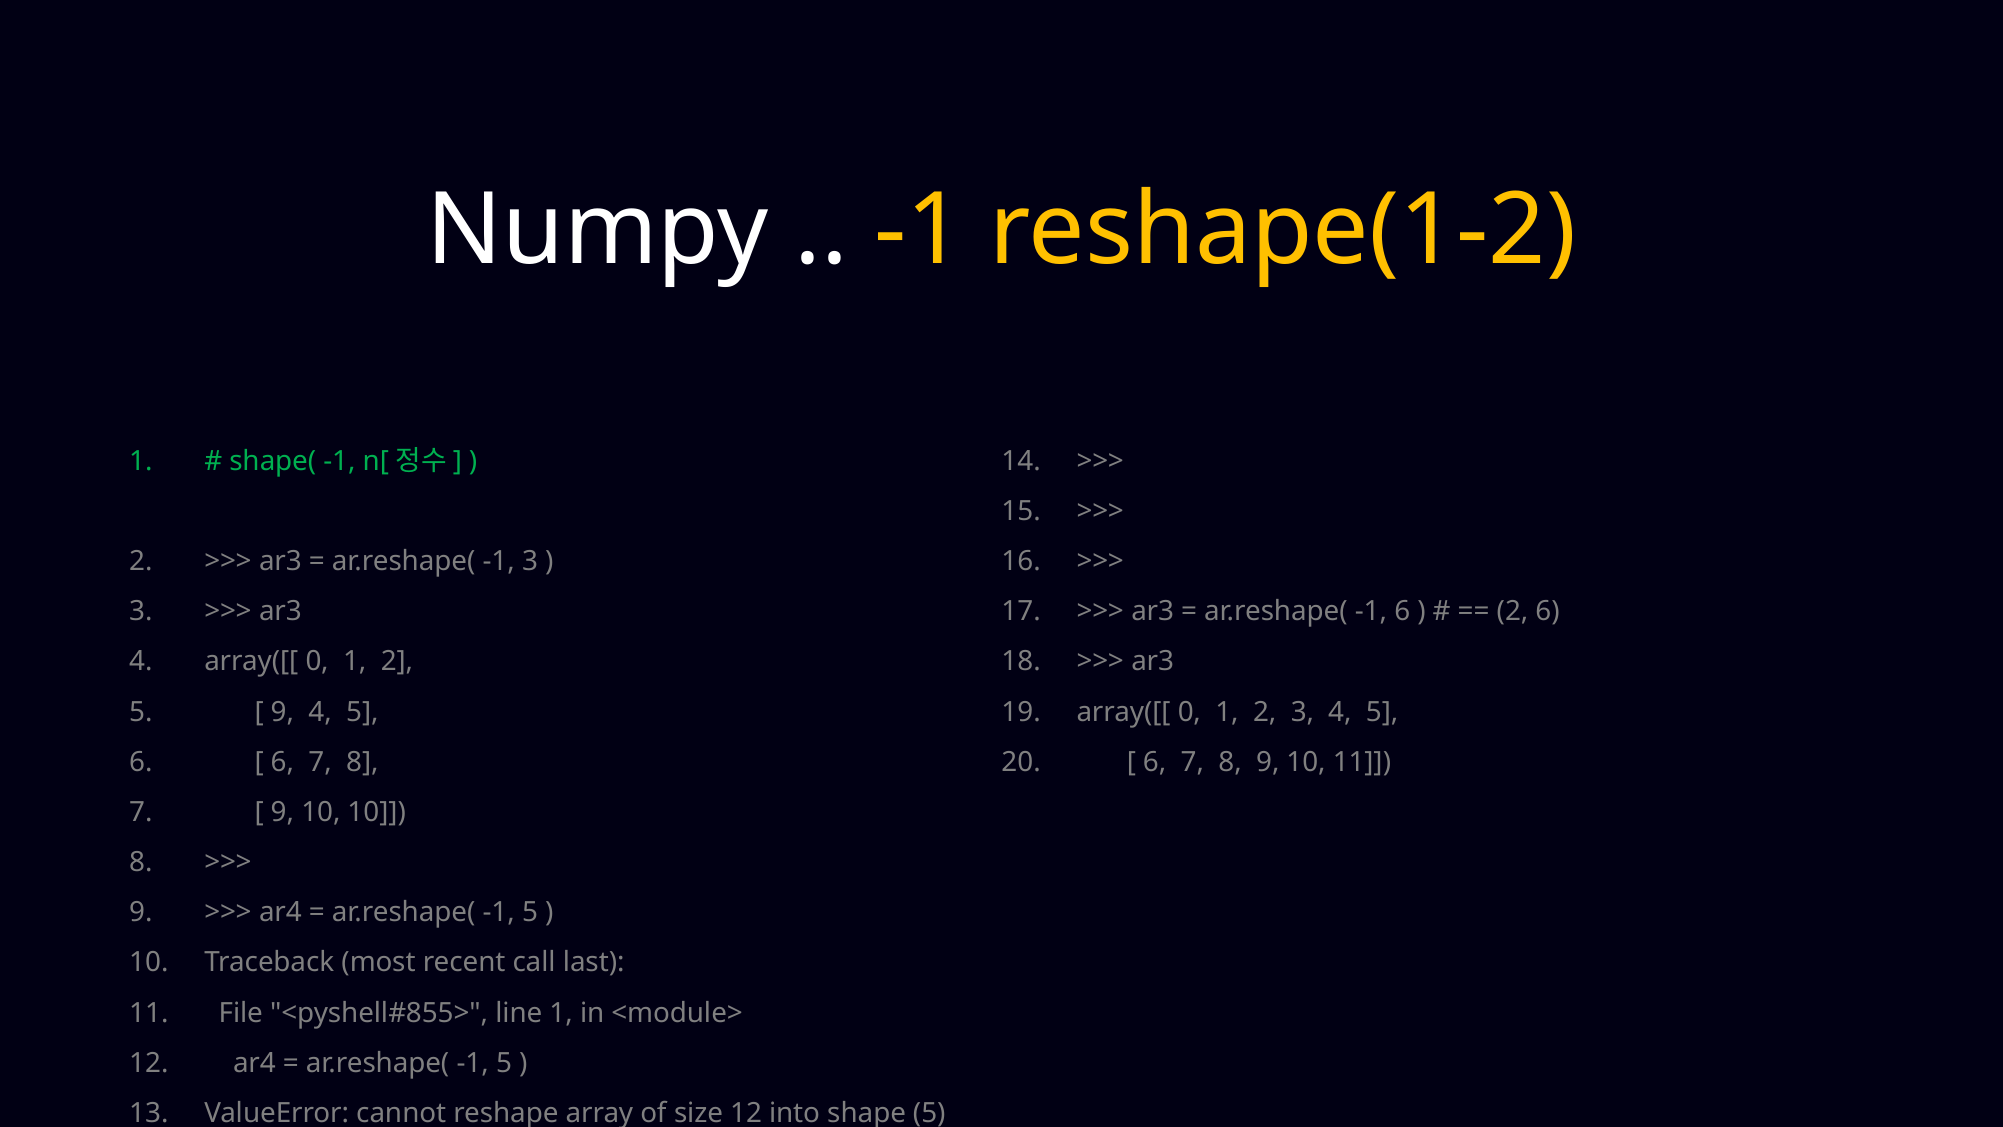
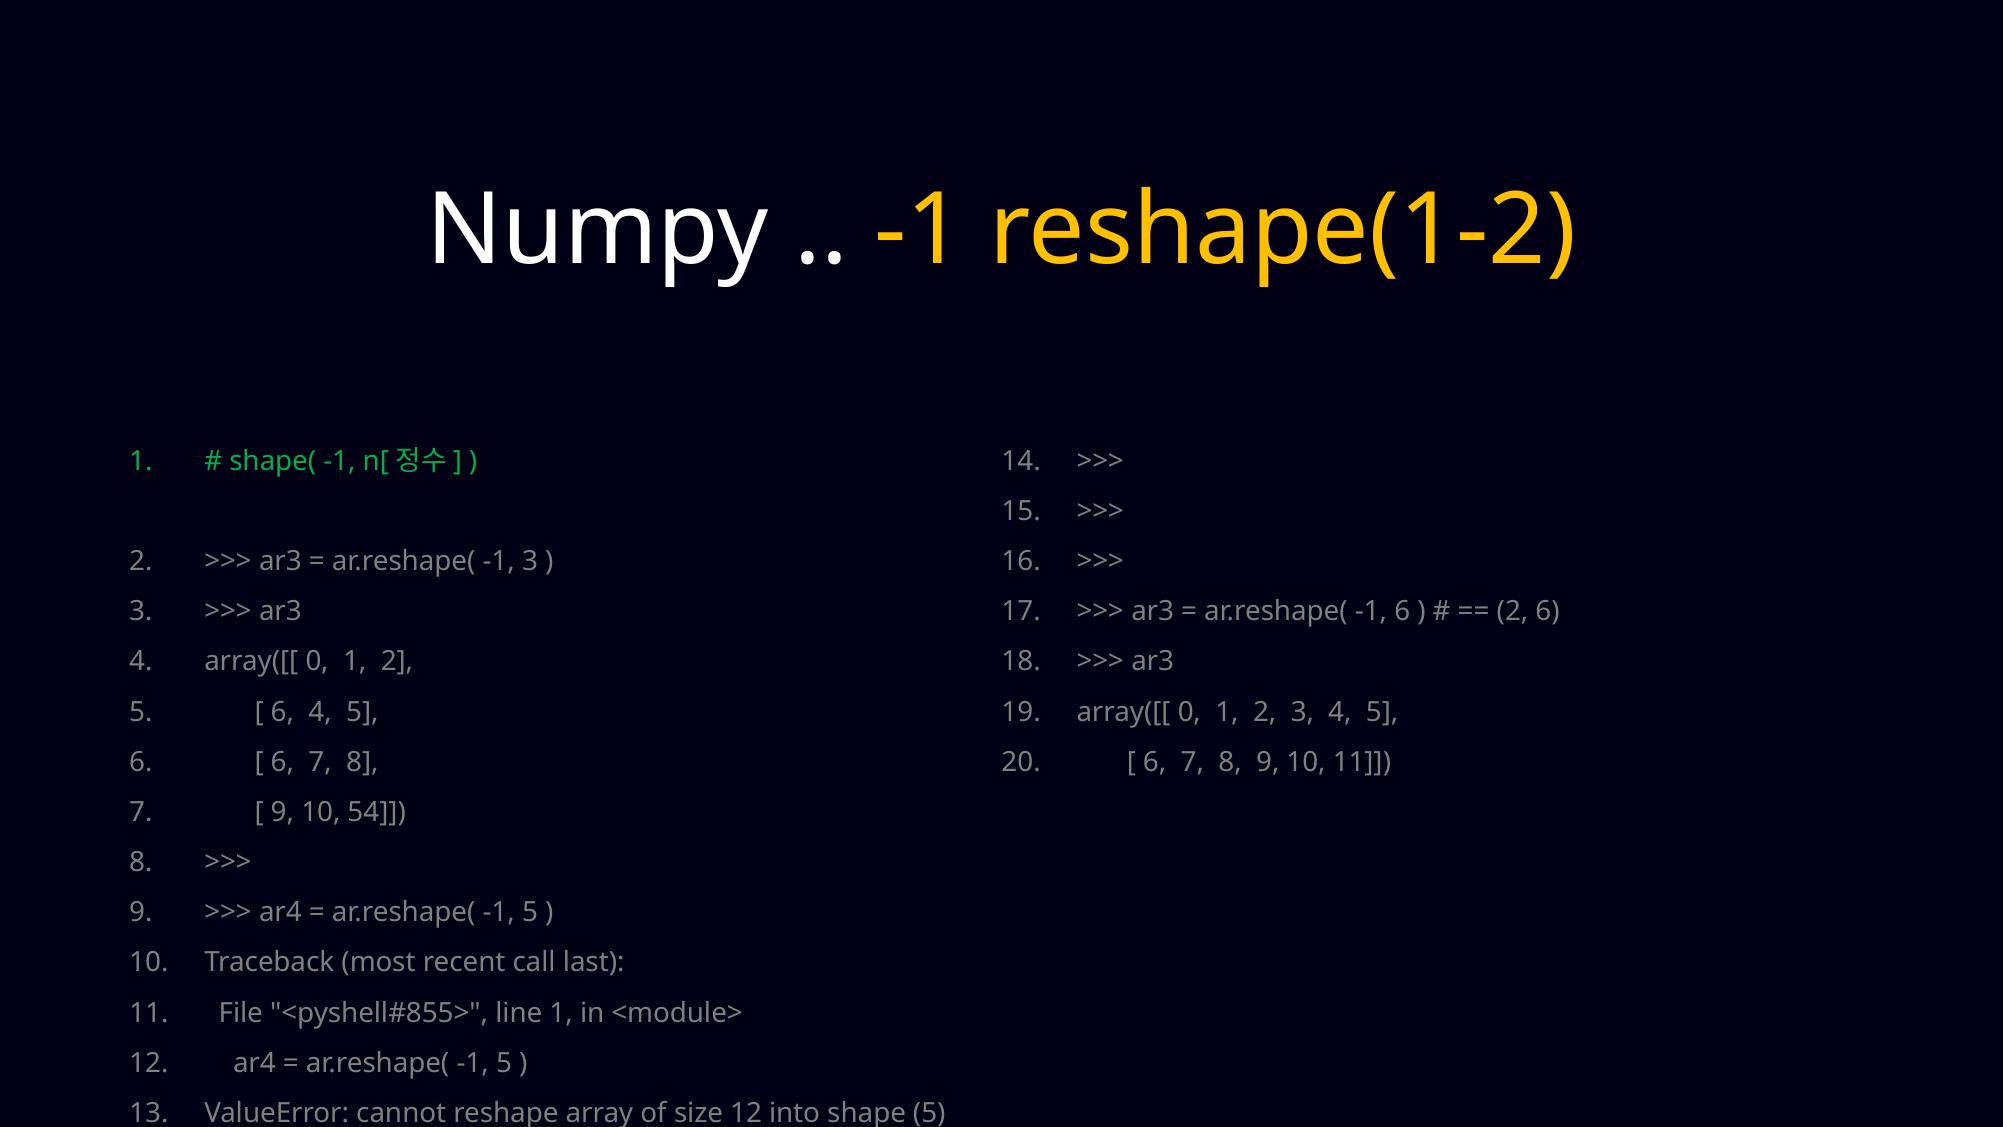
9: 9 -> 6 (282, 712)
10 10: 10 -> 54 (377, 812)
